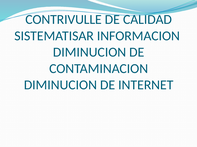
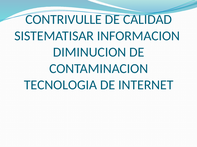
DIMINUCION: DIMINUCION -> TECNOLOGIA (60, 85)
